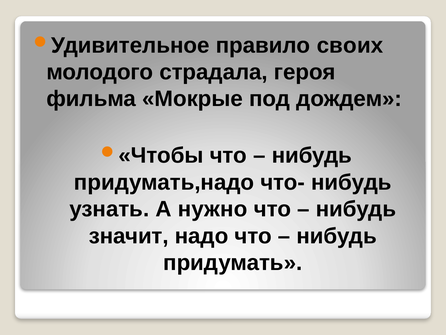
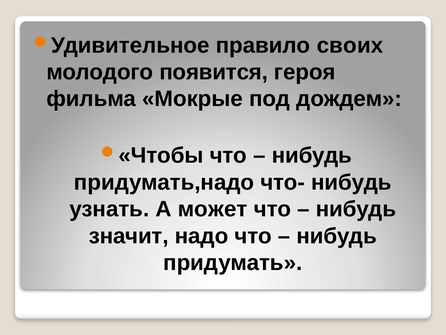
страдала: страдала -> появится (214, 72)
нужно: нужно -> может (213, 209)
